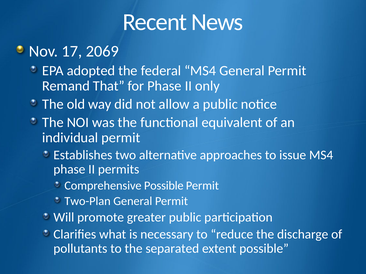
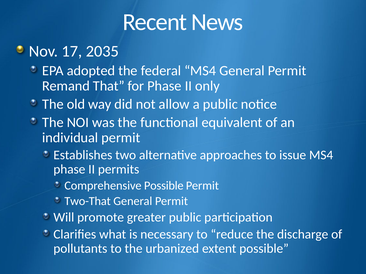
2069: 2069 -> 2035 (102, 51)
Two-Plan: Two-Plan -> Two-That (88, 201)
separated: separated -> urbanized (172, 249)
